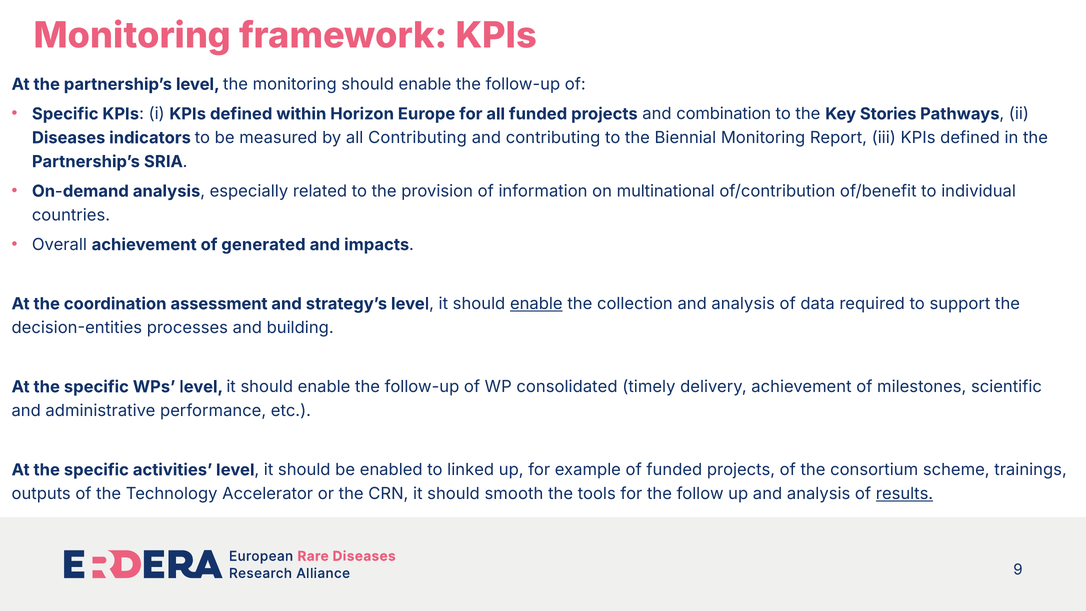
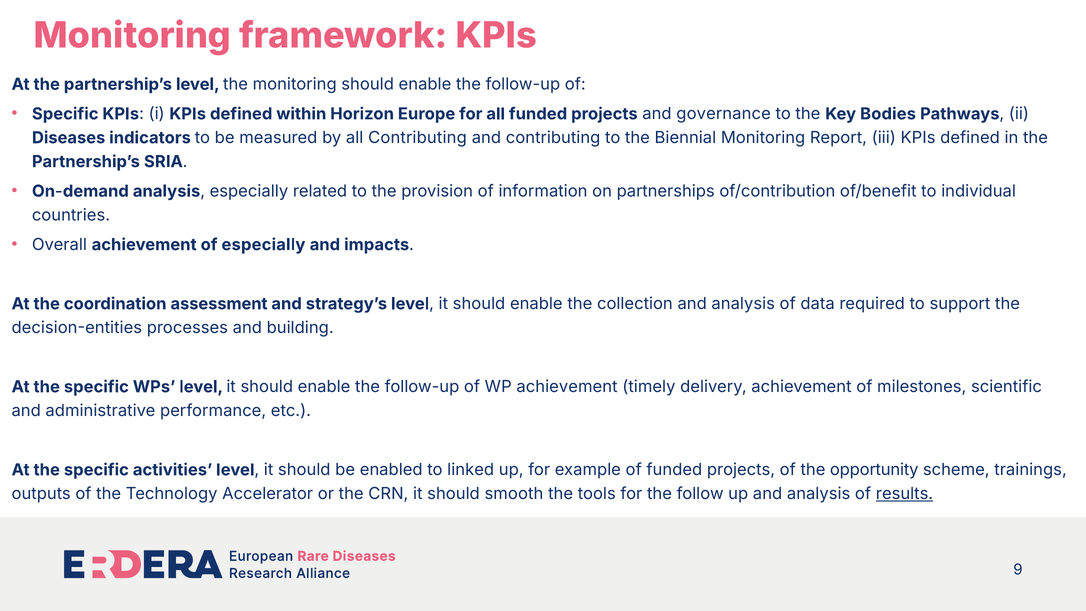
combination: combination -> governance (724, 114)
Stories: Stories -> Bodies (888, 114)
multinational: multinational -> partnerships (666, 191)
of generated: generated -> especially (263, 245)
enable underline: present -> none (536, 304)
WP consolidated: consolidated -> achievement (567, 387)
consortium: consortium -> opportunity (874, 470)
